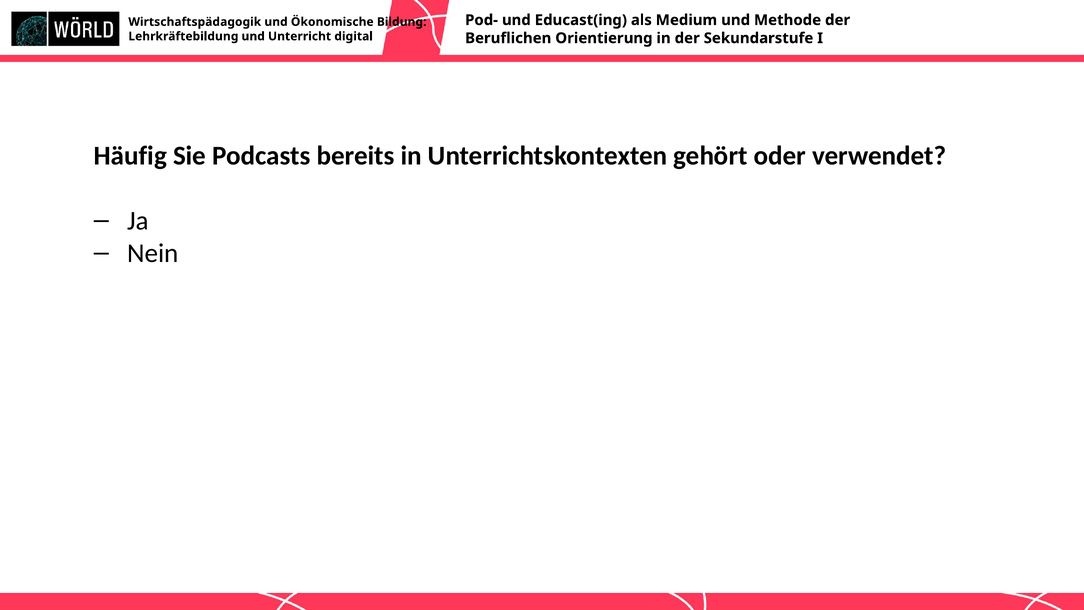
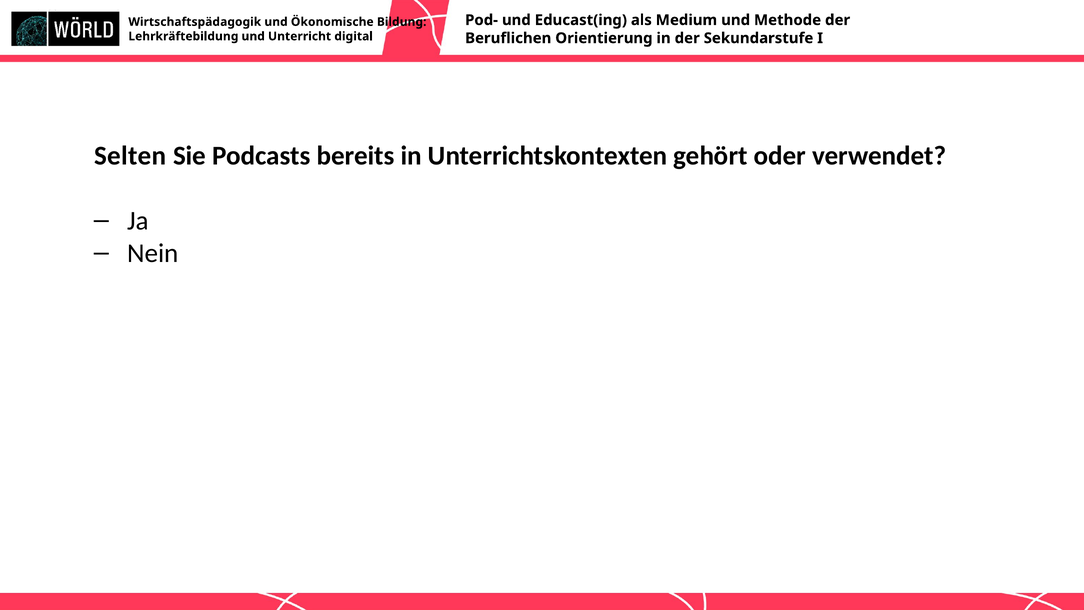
Häufig: Häufig -> Selten (130, 156)
